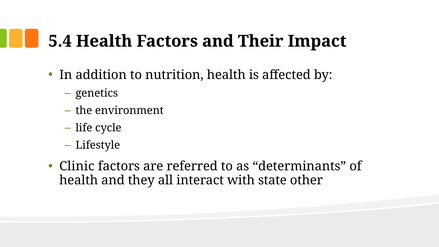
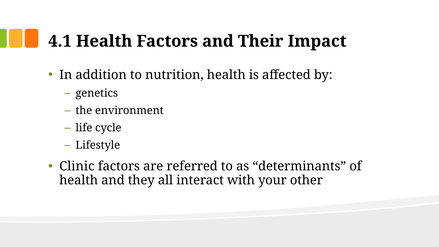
5.4: 5.4 -> 4.1 (60, 41)
state: state -> your (272, 180)
